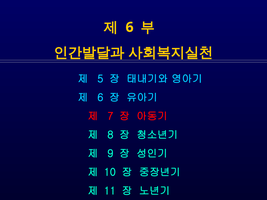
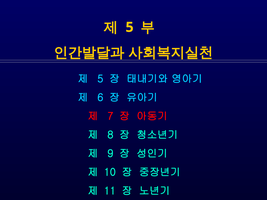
6: 6 -> 5 (130, 27)
